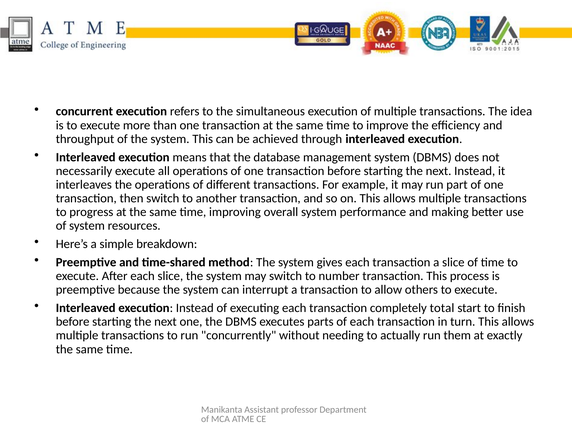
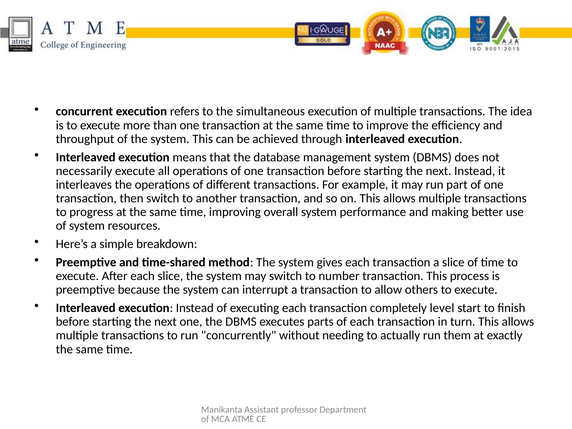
total: total -> level (442, 308)
